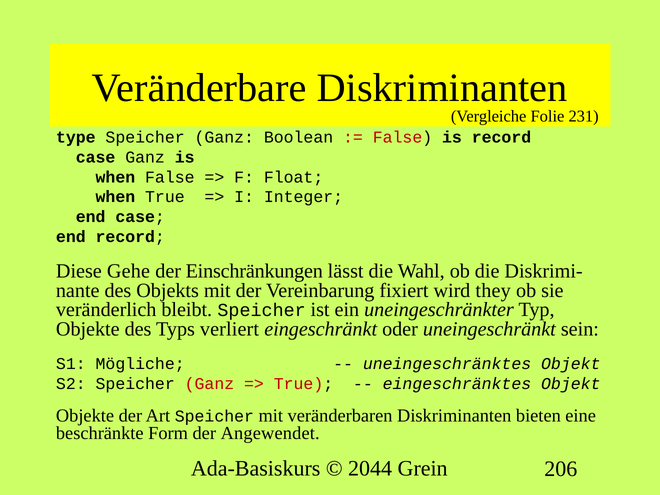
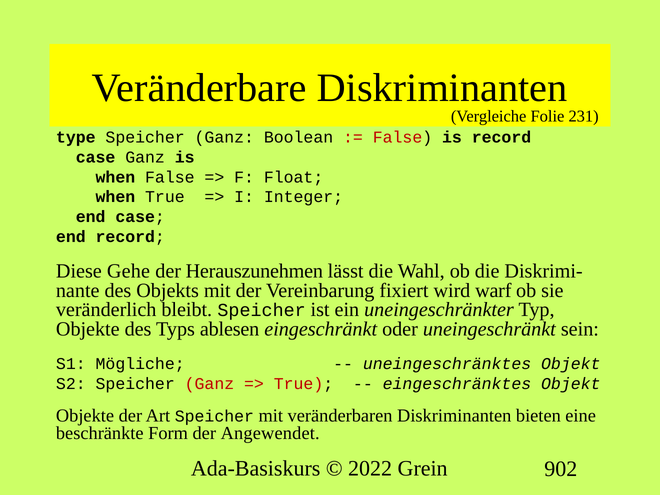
Einschränkungen: Einschränkungen -> Herauszunehmen (254, 271)
they: they -> warf (493, 290)
verliert: verliert -> ablesen (230, 329)
2044: 2044 -> 2022 (370, 468)
206: 206 -> 902 (561, 469)
